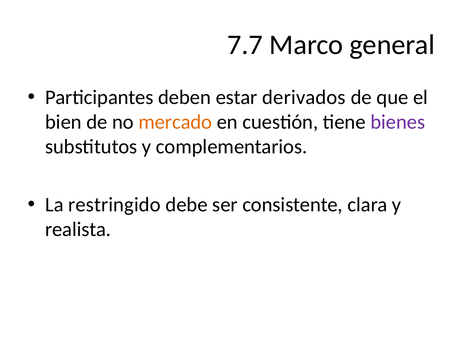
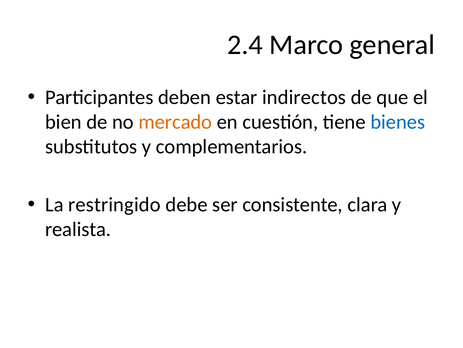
7.7: 7.7 -> 2.4 (245, 45)
derivados: derivados -> indirectos (304, 97)
bienes colour: purple -> blue (398, 122)
